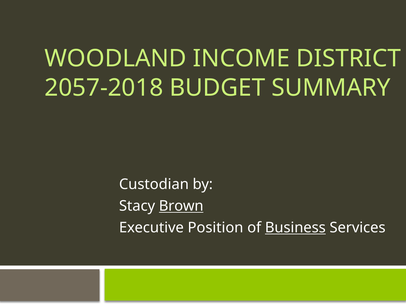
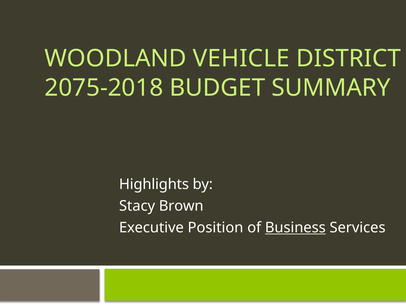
INCOME: INCOME -> VEHICLE (241, 59)
2057-2018: 2057-2018 -> 2075-2018 (104, 88)
Custodian: Custodian -> Highlights (154, 184)
Brown underline: present -> none (181, 206)
